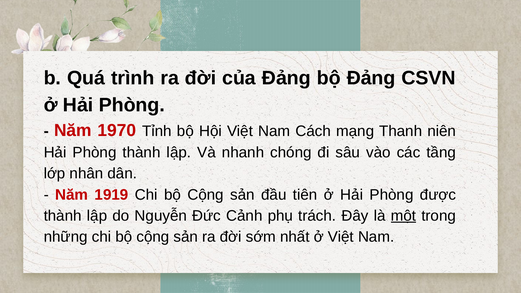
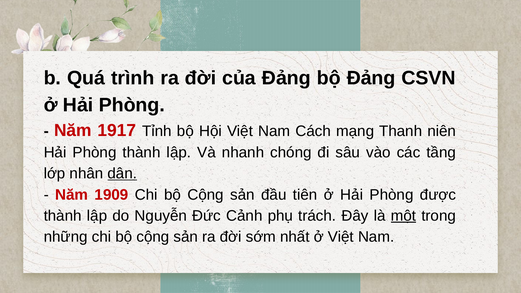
1970: 1970 -> 1917 (117, 130)
dân underline: none -> present (122, 174)
1919: 1919 -> 1909 (111, 195)
